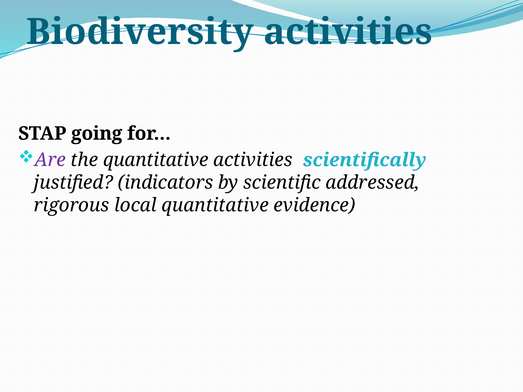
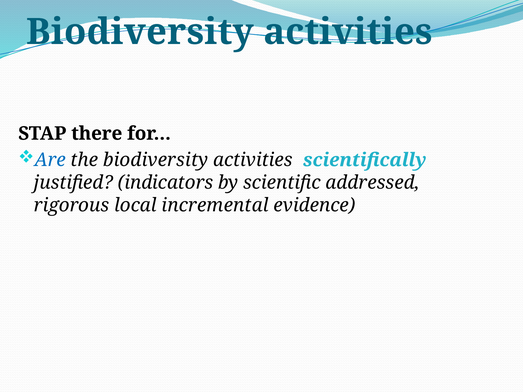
going: going -> there (97, 134)
Are colour: purple -> blue (50, 160)
the quantitative: quantitative -> biodiversity (156, 160)
local quantitative: quantitative -> incremental (215, 206)
